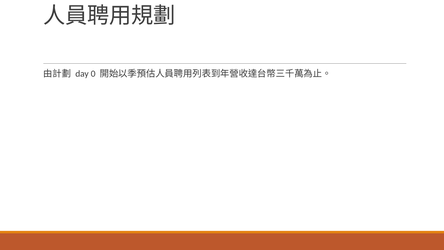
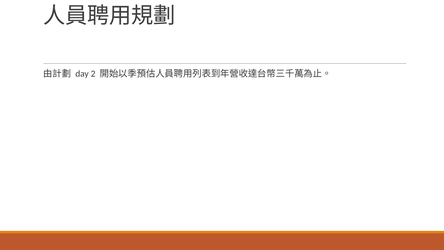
0: 0 -> 2 (93, 74)
